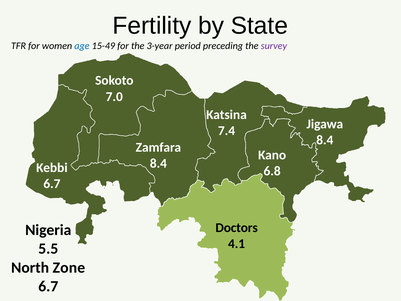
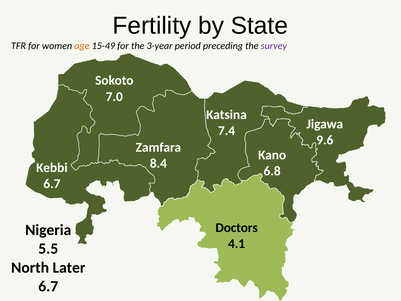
age colour: blue -> orange (82, 46)
8.4: 8.4 -> 9.6 (325, 140)
Zone: Zone -> Later (69, 267)
